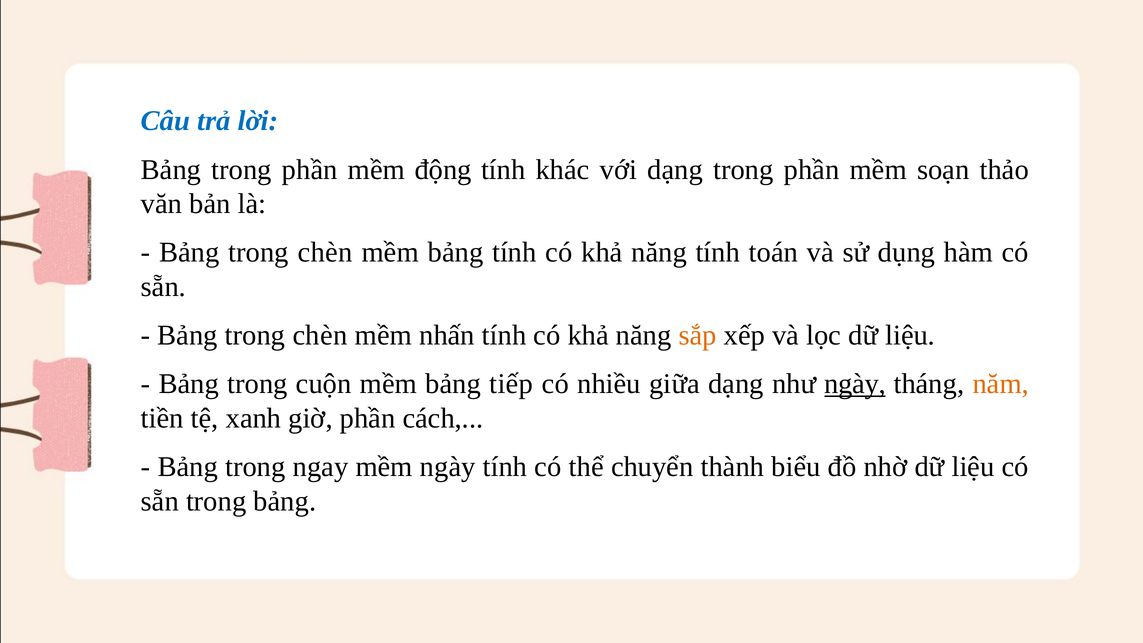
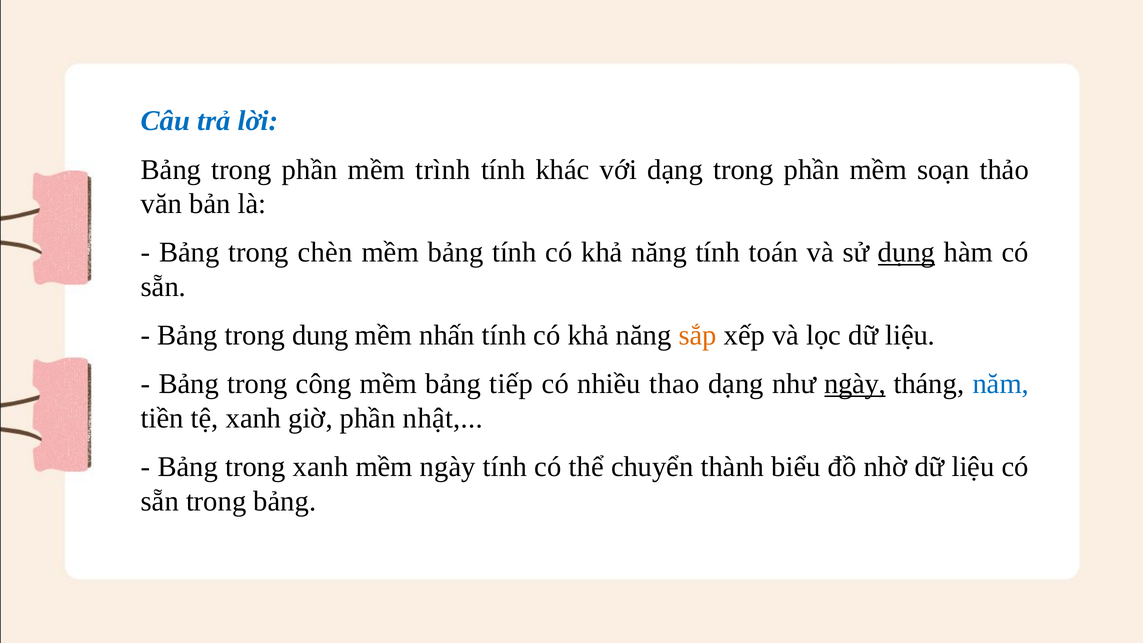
động: động -> trình (443, 170)
dụng underline: none -> present (907, 252)
chèn: chèn -> dung (320, 335)
cuộn: cuộn -> công (324, 384)
giữa: giữa -> thao (674, 384)
năm colour: orange -> blue (1001, 384)
cách: cách -> nhật (443, 418)
trong ngay: ngay -> xanh (321, 467)
